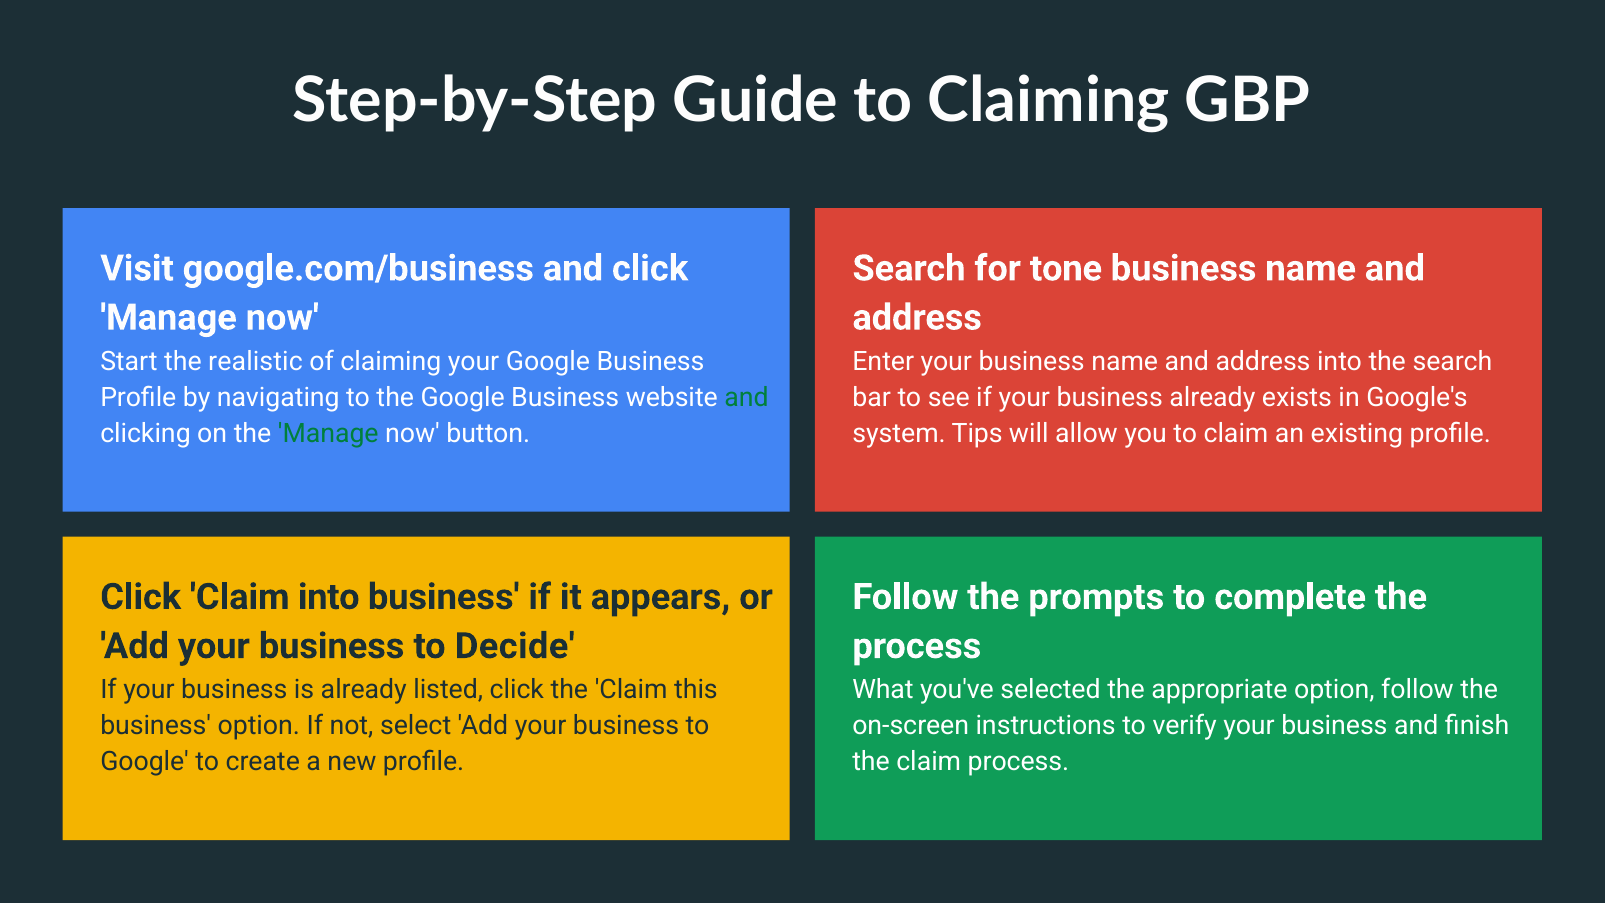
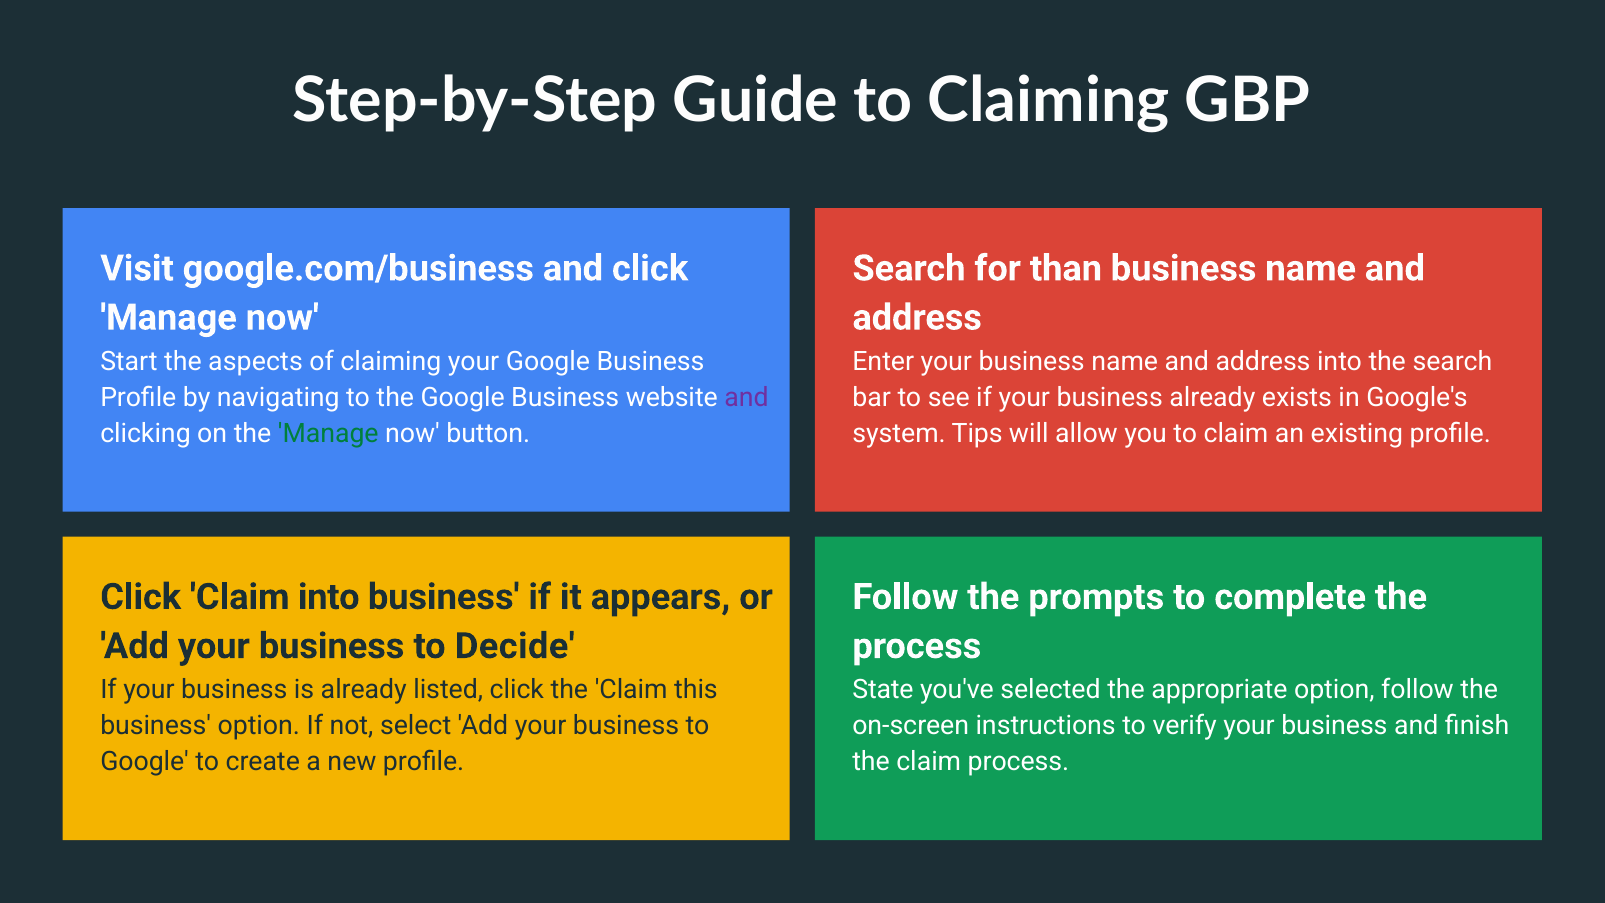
tone: tone -> than (1066, 268)
realistic: realistic -> aspects (256, 361)
and colour: green -> purple (747, 397)
What: What -> State (883, 690)
